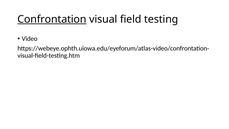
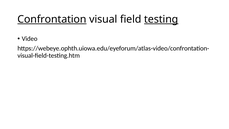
testing underline: none -> present (161, 19)
